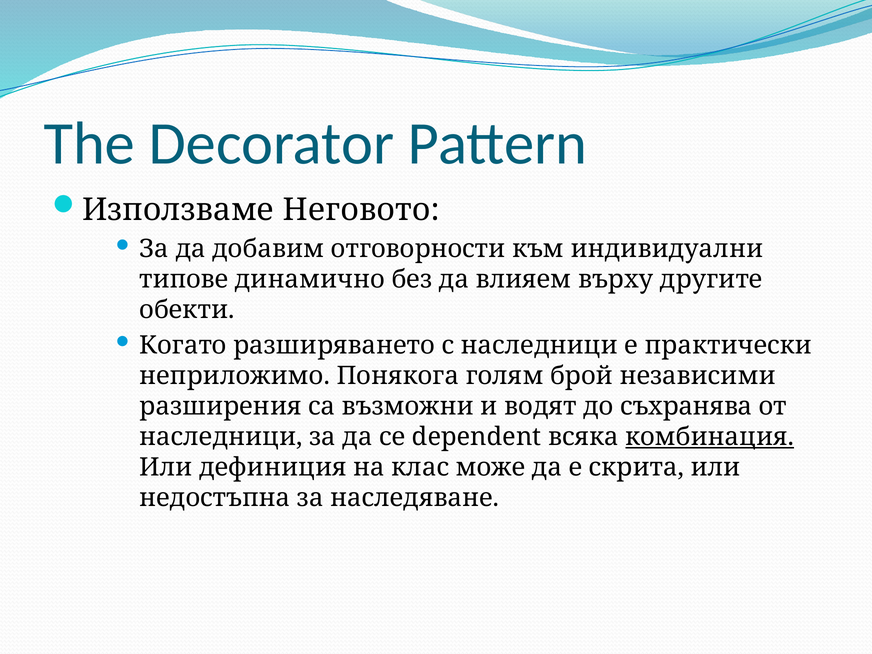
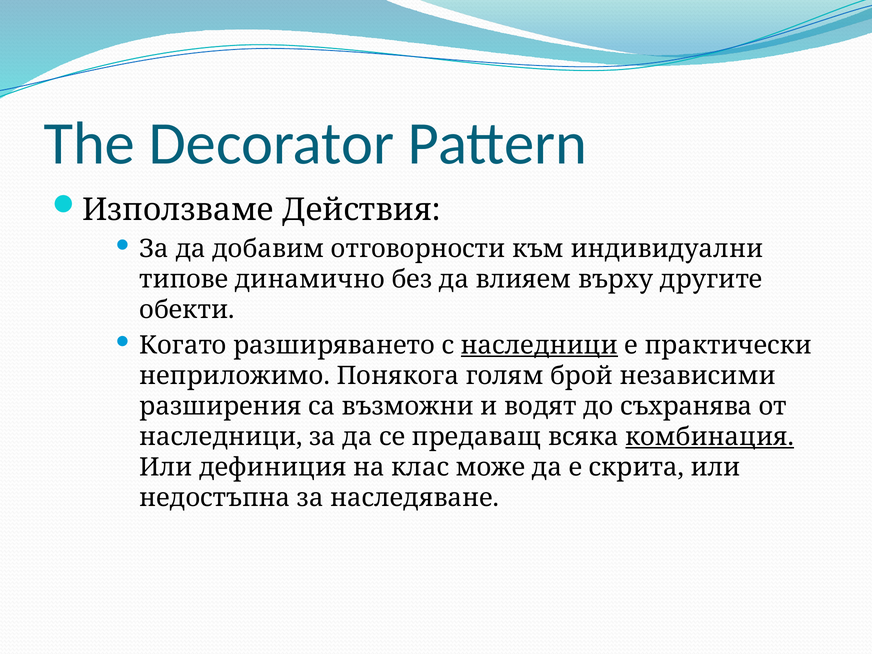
Неговото: Неговото -> Действия (362, 210)
наследници underline: none -> present (539, 345)
dependent: dependent -> предаващ (477, 437)
